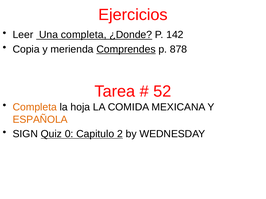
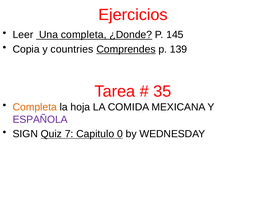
142: 142 -> 145 (175, 35)
merienda: merienda -> countries (72, 49)
878: 878 -> 139 (178, 49)
52: 52 -> 35 (162, 92)
ESPAÑOLA colour: orange -> purple (40, 120)
0: 0 -> 7 (69, 134)
2: 2 -> 0 (120, 134)
